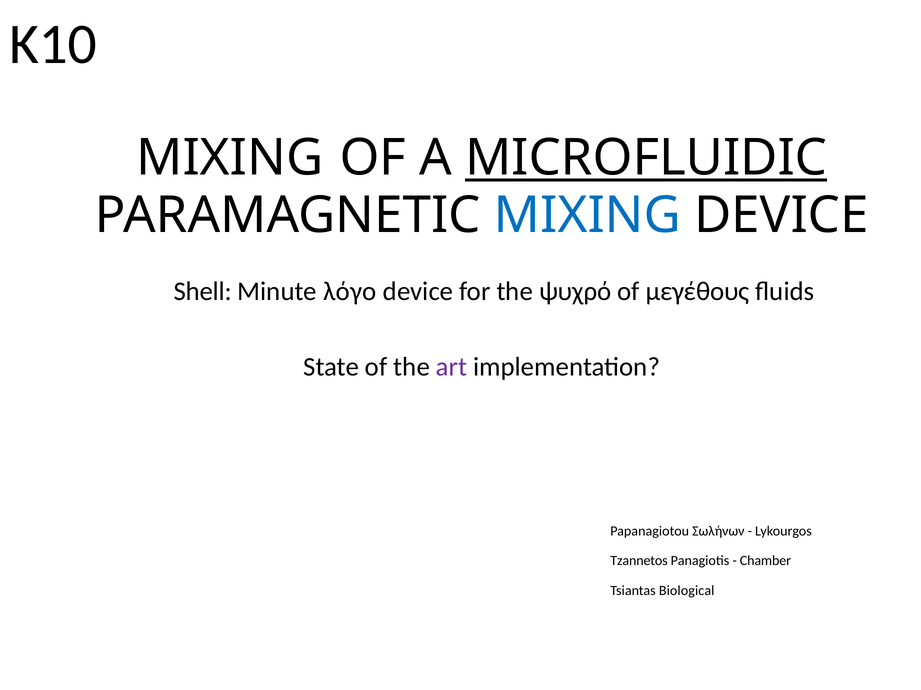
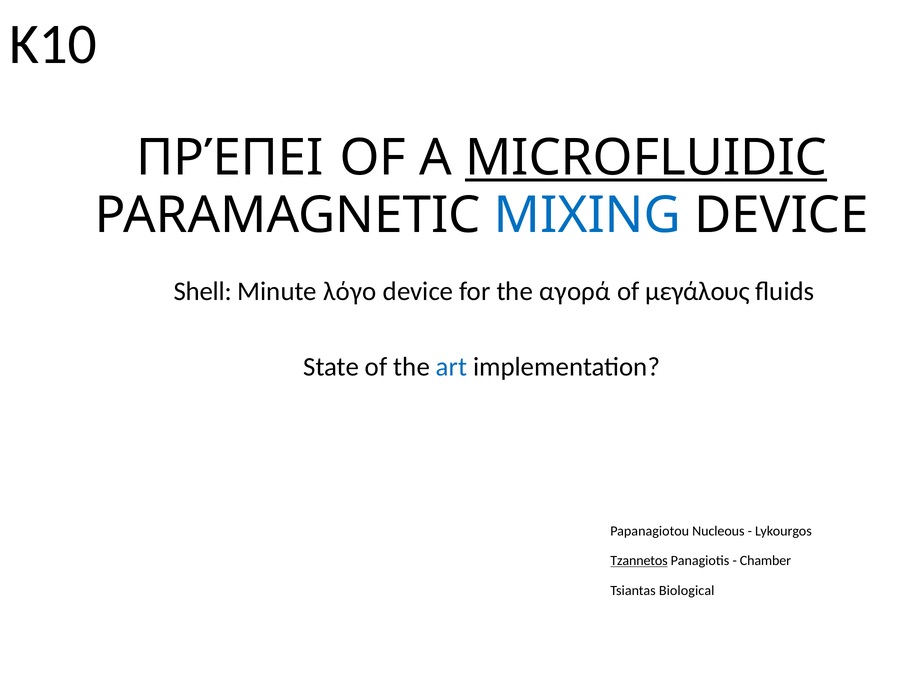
MIXING: MIXING -> ΠΡΈΠΕΙ (230, 158)
ψυχρό: ψυχρό -> αγορά (575, 291)
μεγέθους: μεγέθους -> μεγάλους (698, 291)
art colour: purple -> blue (451, 367)
Σωλήνων: Σωλήνων -> Nucleous (718, 532)
Tzannetos underline: none -> present (639, 561)
